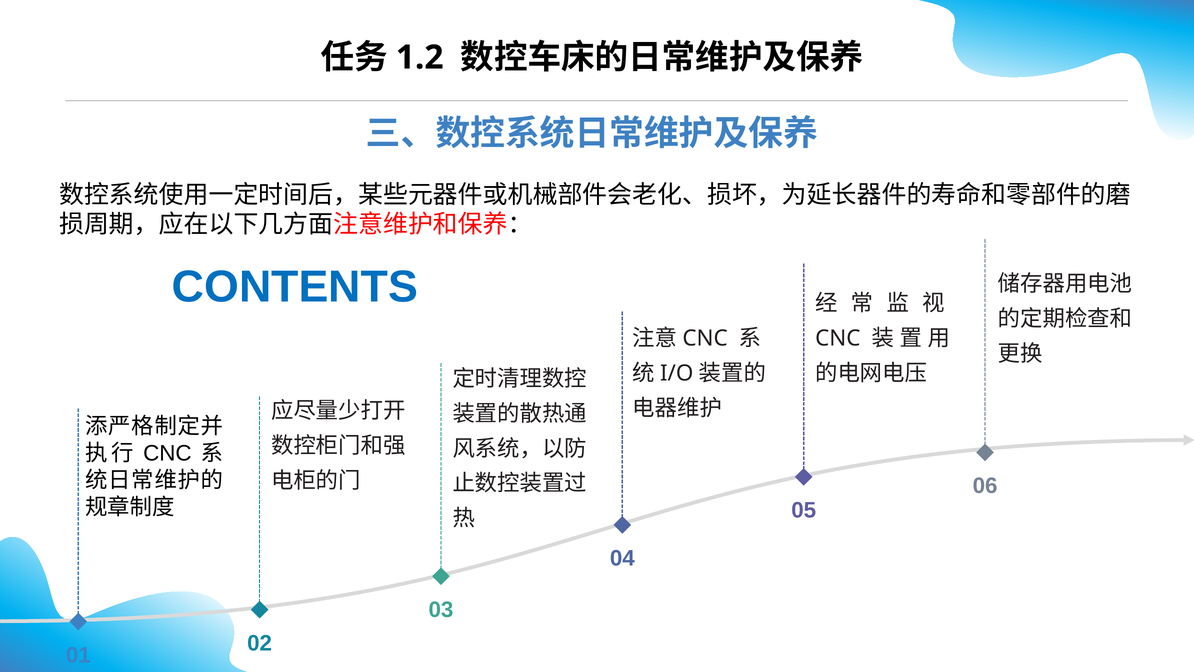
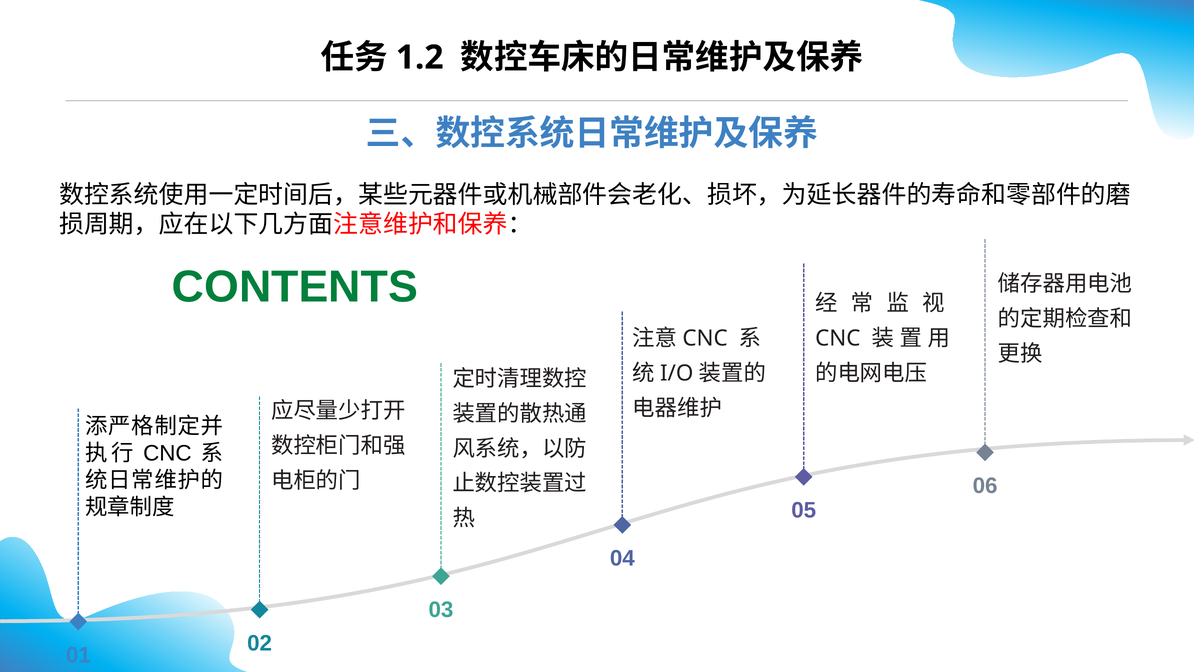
CONTENTS colour: blue -> green (295, 287)
